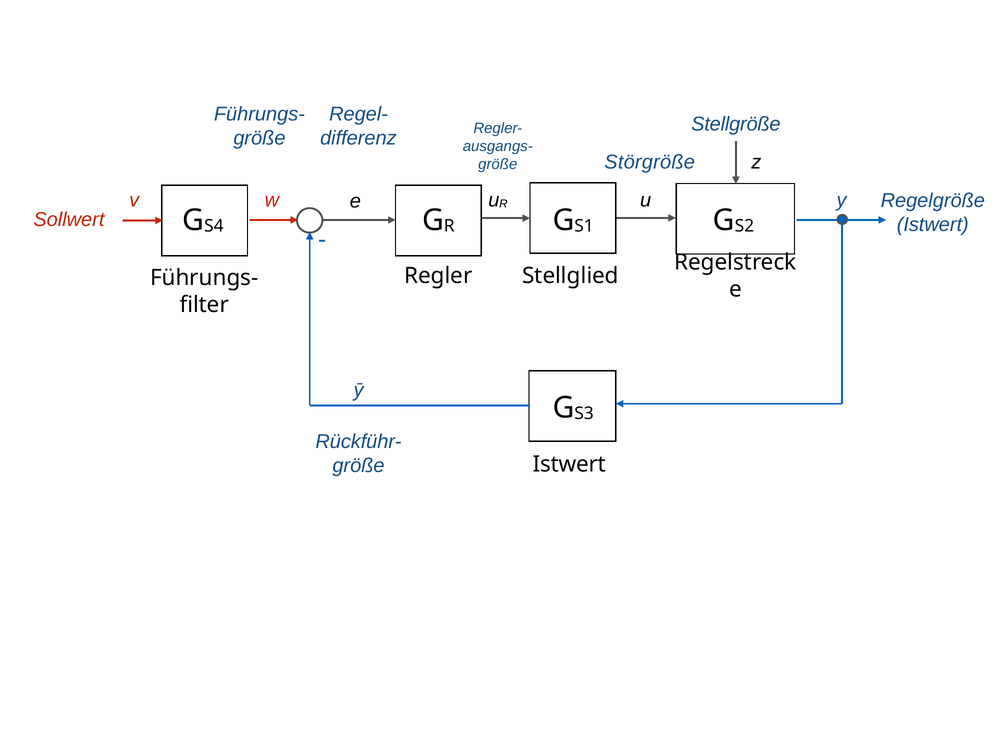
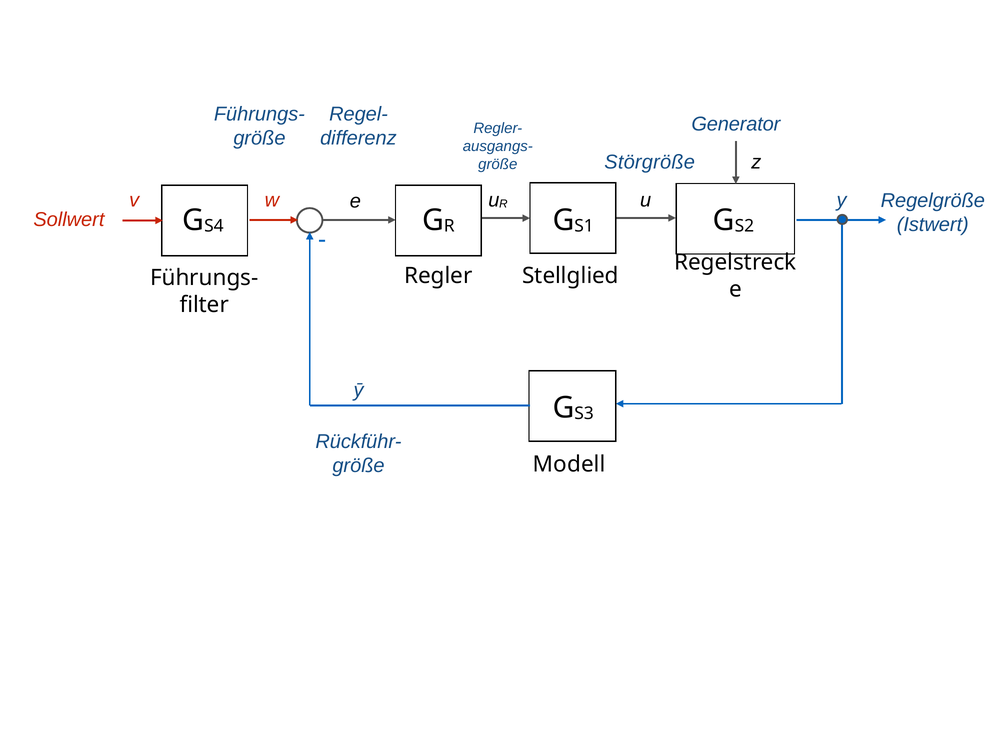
Stellgröße: Stellgröße -> Generator (736, 124)
Istwert: Istwert -> Modell (569, 464)
